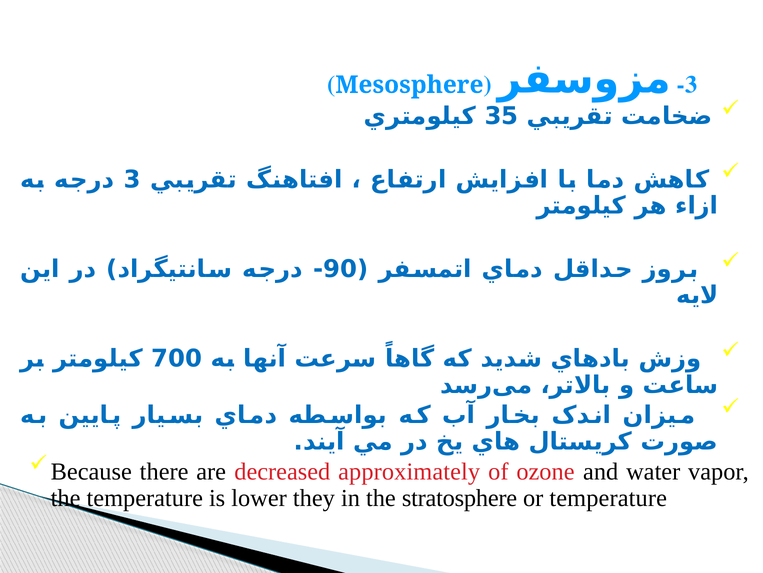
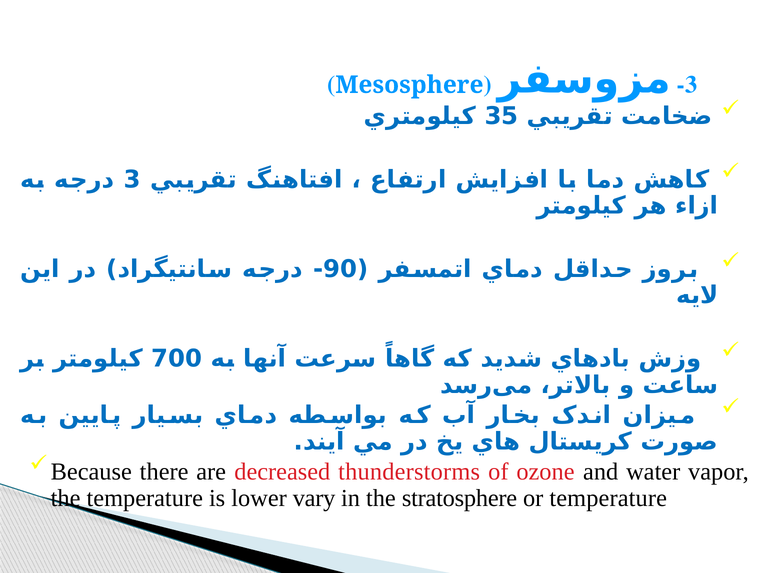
approximately: approximately -> thunderstorms (409, 471)
they: they -> vary (314, 497)
